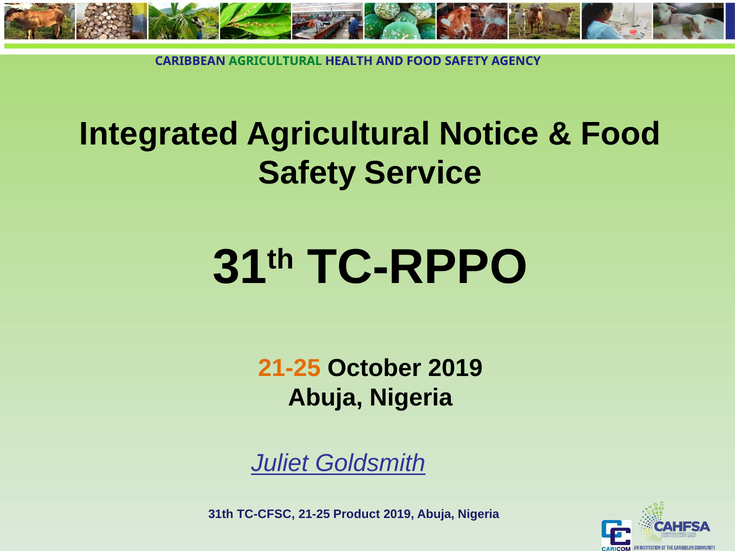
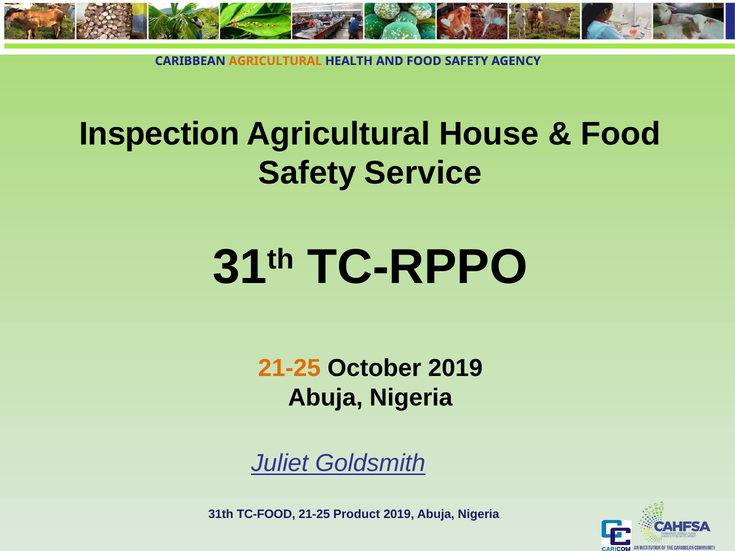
AGRICULTURAL colour: green -> orange (275, 61)
Integrated: Integrated -> Inspection (159, 134)
Notice: Notice -> House (489, 134)
TC-CFSC: TC-CFSC -> TC-FOOD (266, 514)
